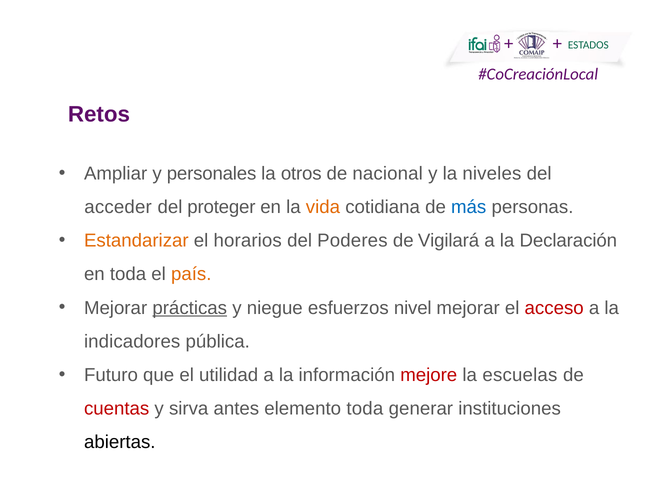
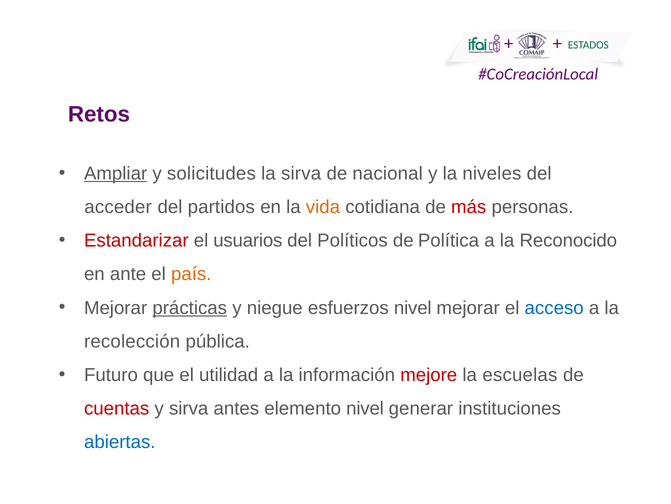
Ampliar underline: none -> present (116, 173)
personales: personales -> solicitudes (211, 173)
la otros: otros -> sirva (301, 173)
proteger: proteger -> partidos (221, 207)
más colour: blue -> red (469, 207)
Estandarizar colour: orange -> red (136, 240)
horarios: horarios -> usuarios (248, 240)
Poderes: Poderes -> Políticos (352, 240)
Vigilará: Vigilará -> Política (448, 240)
Declaración: Declaración -> Reconocido (568, 240)
en toda: toda -> ante (128, 274)
acceso colour: red -> blue (554, 307)
indicadores: indicadores -> recolección (132, 341)
elemento toda: toda -> nivel (365, 408)
abiertas colour: black -> blue (120, 442)
